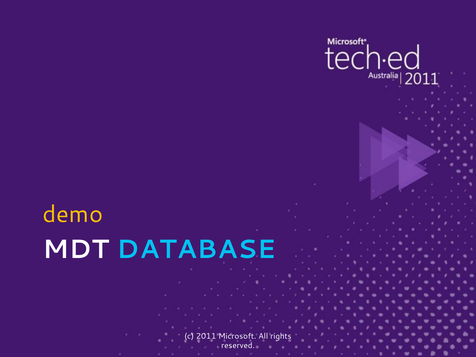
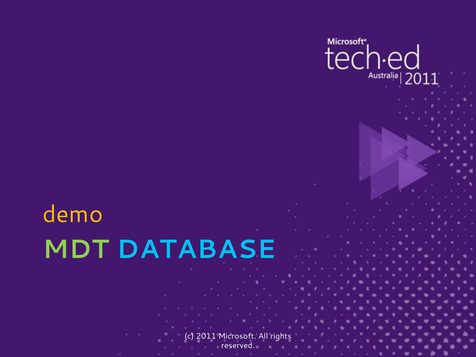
MDT colour: white -> light green (76, 249)
